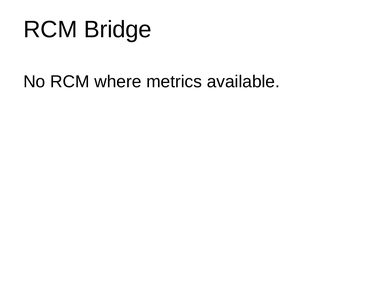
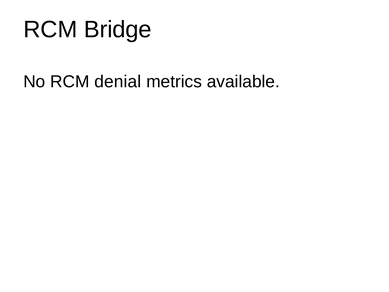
where: where -> denial (118, 82)
